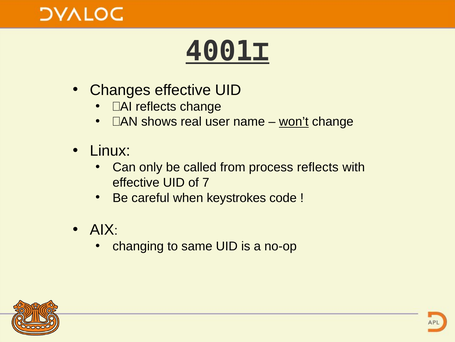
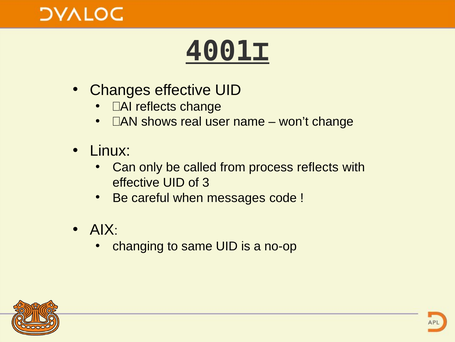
won’t underline: present -> none (294, 122)
7: 7 -> 3 (206, 182)
keystrokes: keystrokes -> messages (236, 197)
